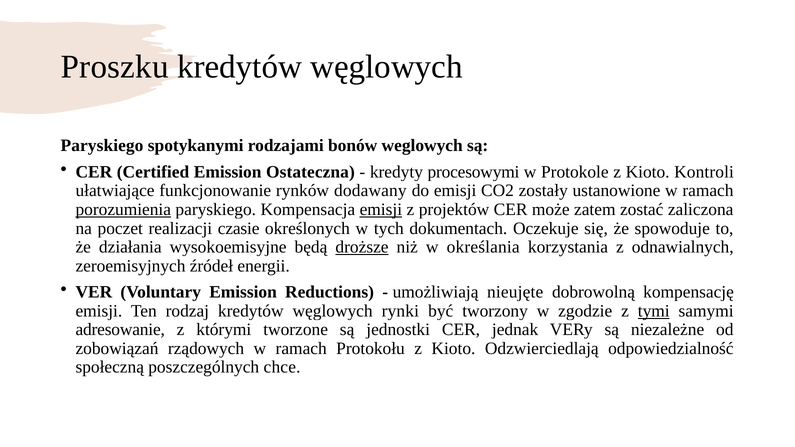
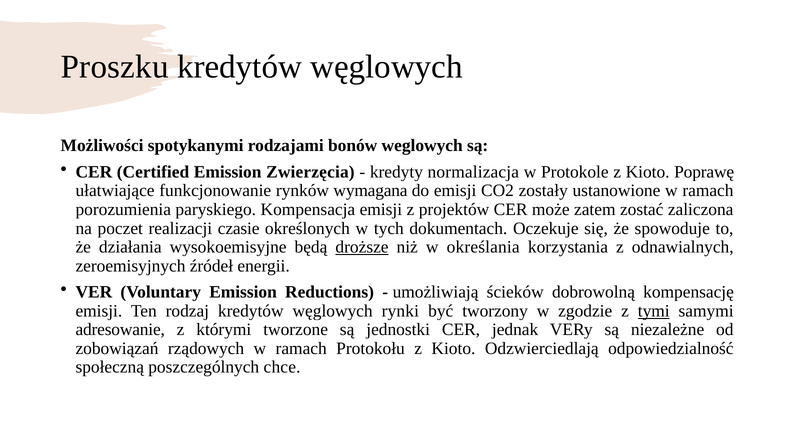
Paryskiego: Paryskiego -> Możliwości (102, 146)
Ostateczna: Ostateczna -> Zwierzęcia (310, 172)
procesowymi: procesowymi -> normalizacja (473, 172)
Kontroli: Kontroli -> Poprawę (704, 172)
dodawany: dodawany -> wymagana (371, 191)
porozumienia underline: present -> none (123, 210)
emisji underline: present -> none (381, 210)
nieujęte: nieujęte -> ścieków (515, 292)
